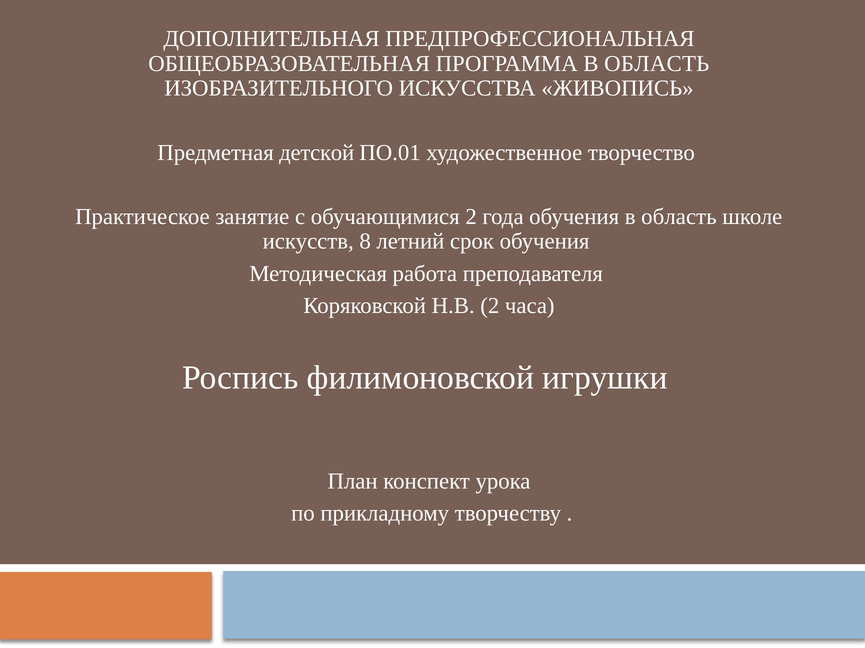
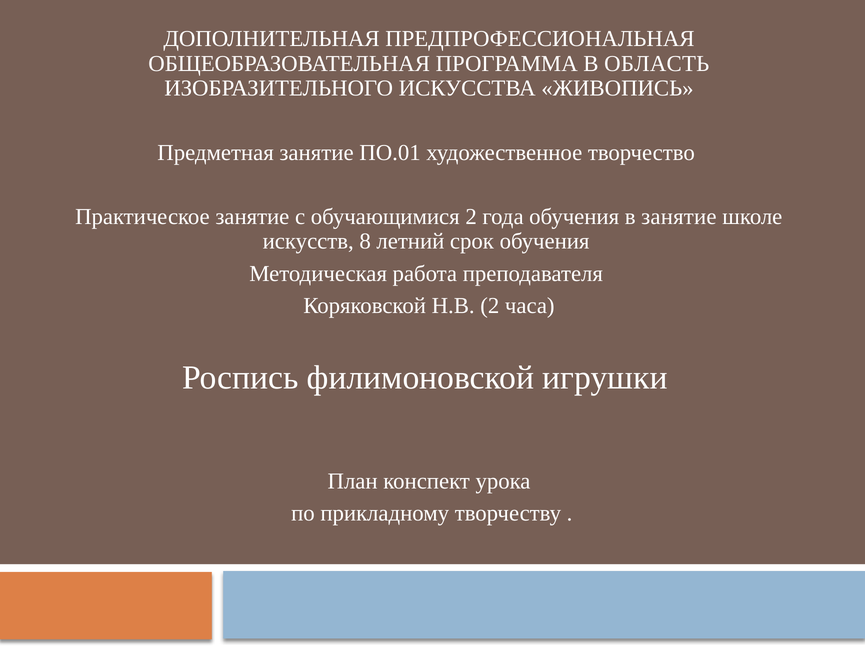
Предметная детской: детской -> занятие (317, 153)
обучения в область: область -> занятие (679, 217)
